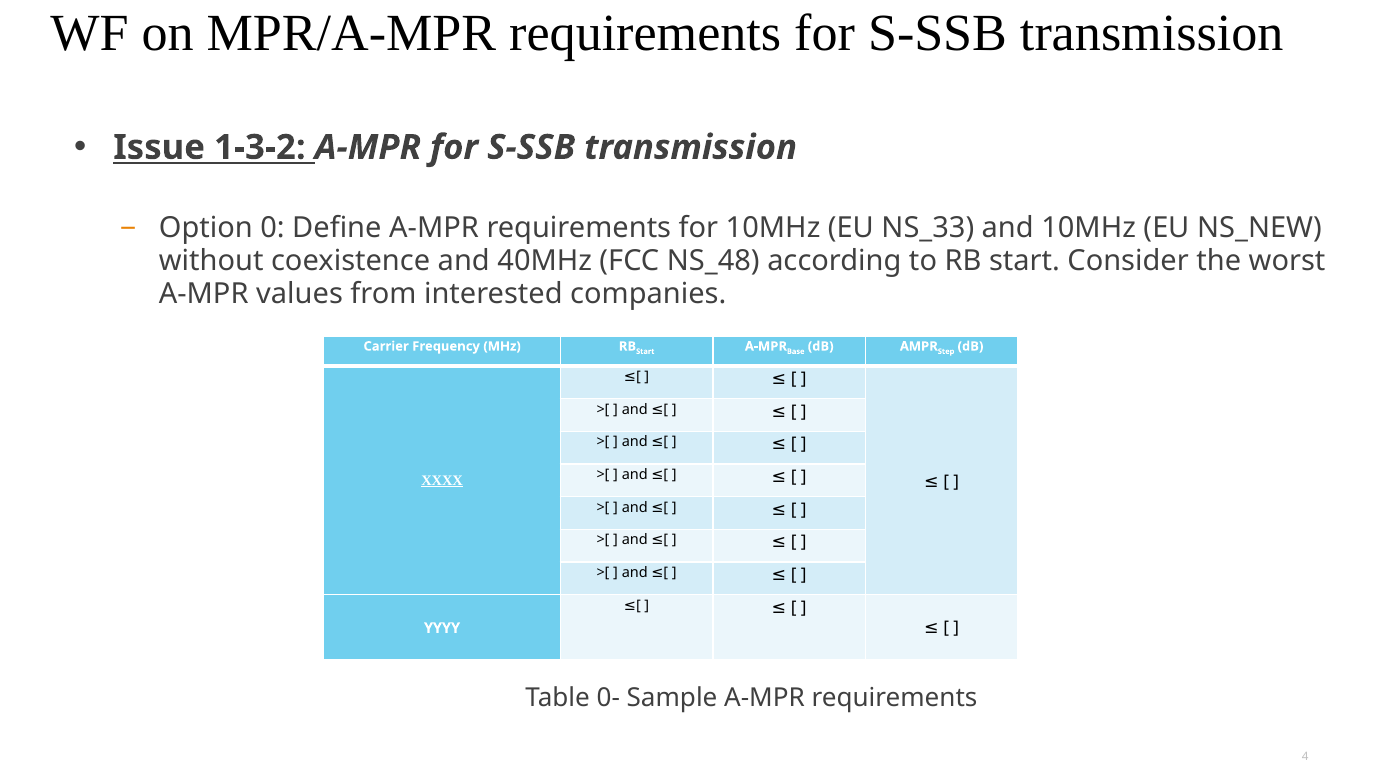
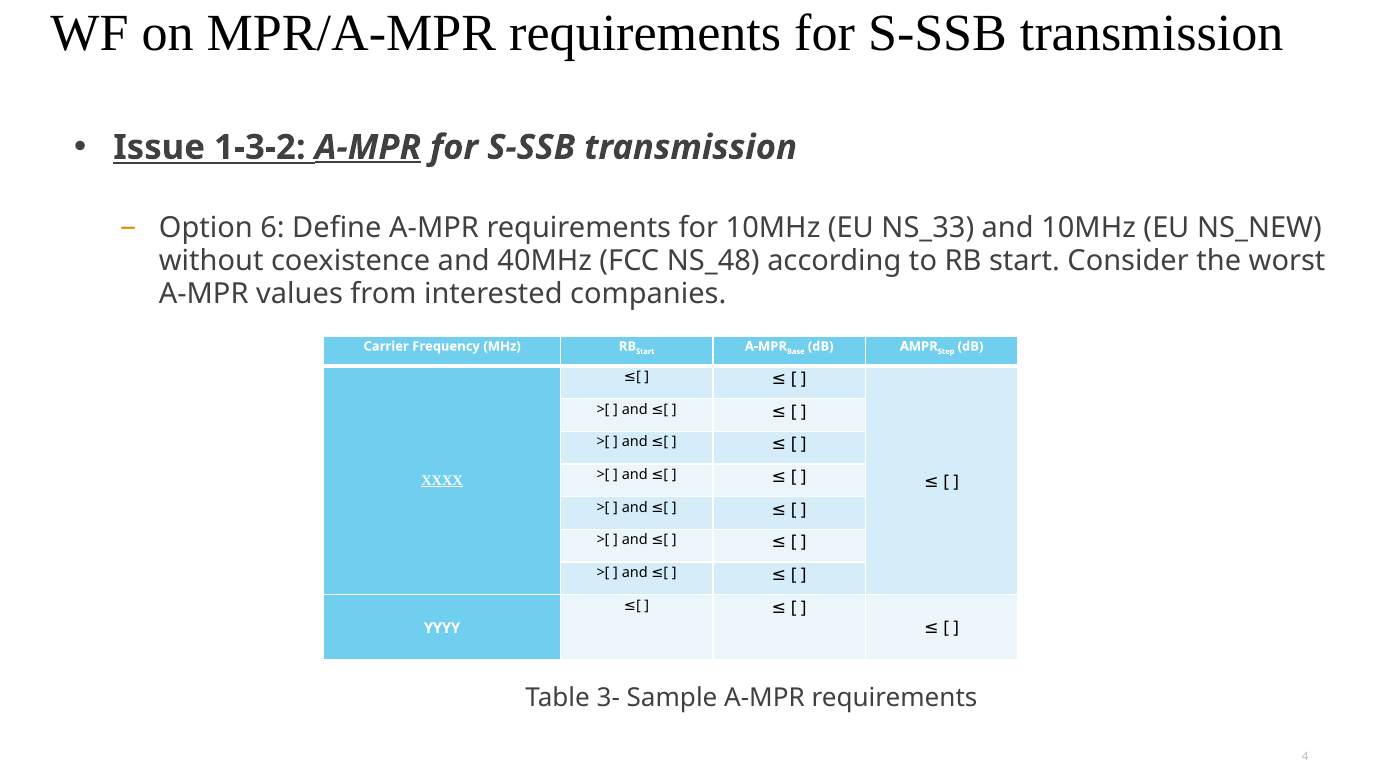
A-MPR underline: none -> present (368, 147)
0: 0 -> 6 (273, 228)
0-: 0- -> 3- (608, 698)
